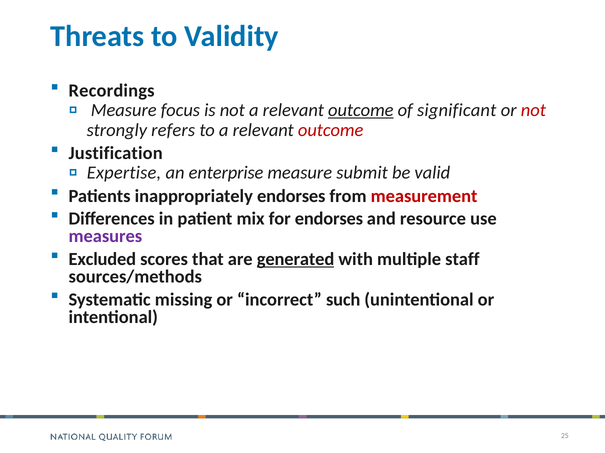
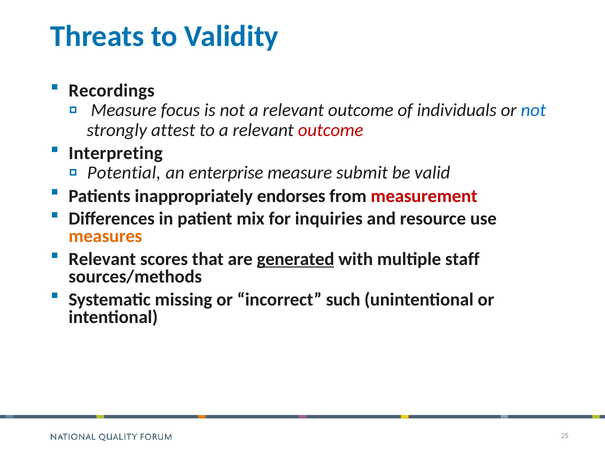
outcome underline: present -> none (361, 110)
significant: significant -> individuals (457, 110)
not colour: red -> blue (533, 110)
refers: refers -> attest (173, 130)
Justification: Justification -> Interpreting (116, 154)
Expertise: Expertise -> Potential (124, 173)
for endorses: endorses -> inquiries (329, 219)
measures colour: purple -> orange (105, 237)
Excluded: Excluded -> Relevant (102, 260)
